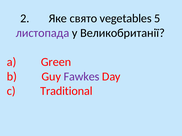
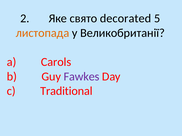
vegetables: vegetables -> decorated (126, 19)
листопада colour: purple -> orange (42, 33)
Green: Green -> Carols (56, 62)
